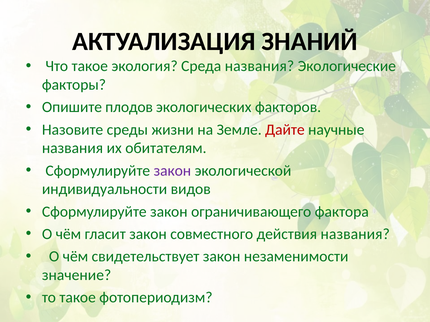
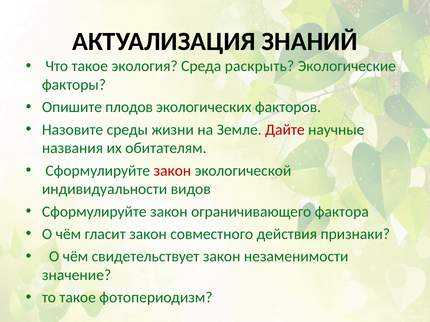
Среда названия: названия -> раскрыть (259, 66)
закон colour: purple -> red (172, 171)
действия названия: названия -> признаки (355, 234)
